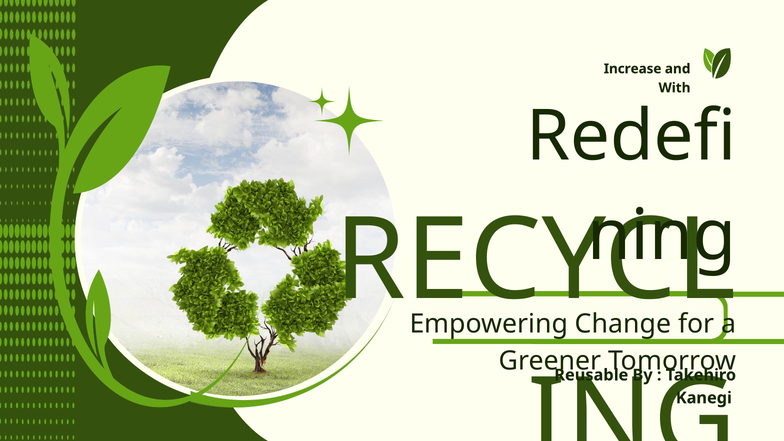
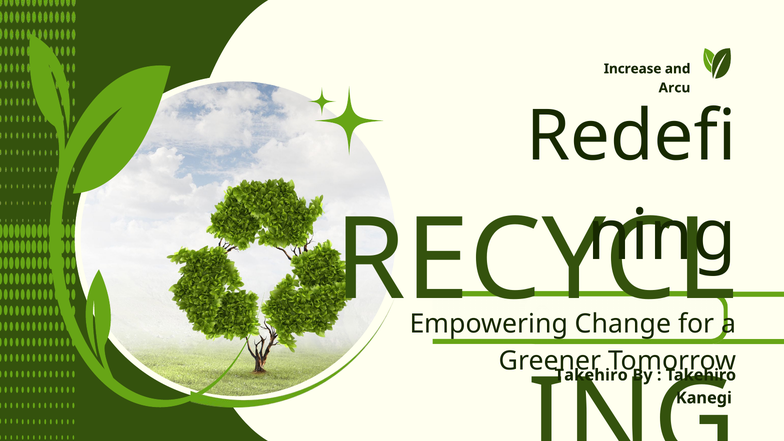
With: With -> Arcu (674, 88)
Reusable: Reusable -> Takehiro (591, 375)
